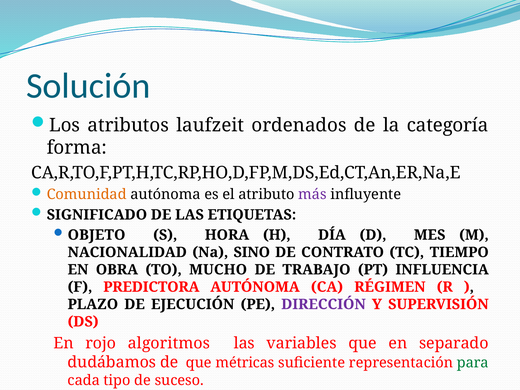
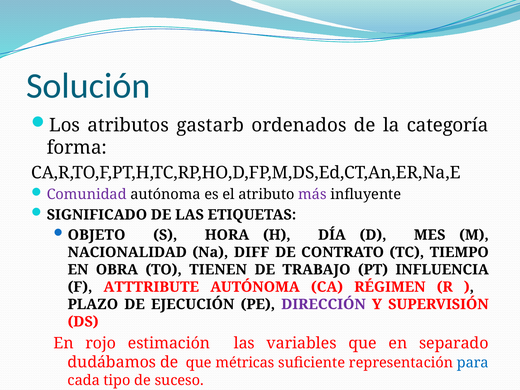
laufzeit: laufzeit -> gastarb (210, 125)
Comunidad colour: orange -> purple (87, 195)
SINO: SINO -> DIFF (252, 252)
MUCHO: MUCHO -> TIENEN (218, 270)
PREDICTORA: PREDICTORA -> ATTTRIBUTE (151, 287)
algoritmos: algoritmos -> estimación (169, 343)
para colour: green -> blue (473, 363)
